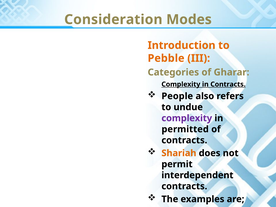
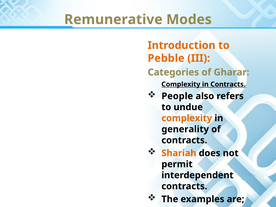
Consideration: Consideration -> Remunerative (113, 20)
complexity colour: purple -> orange (187, 118)
permitted: permitted -> generality (185, 129)
